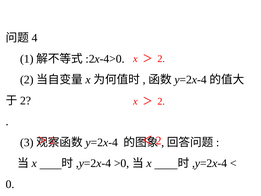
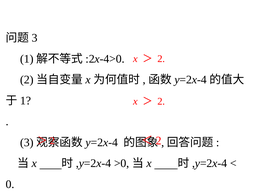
4: 4 -> 3 (35, 38)
2: 2 -> 1 (26, 100)
